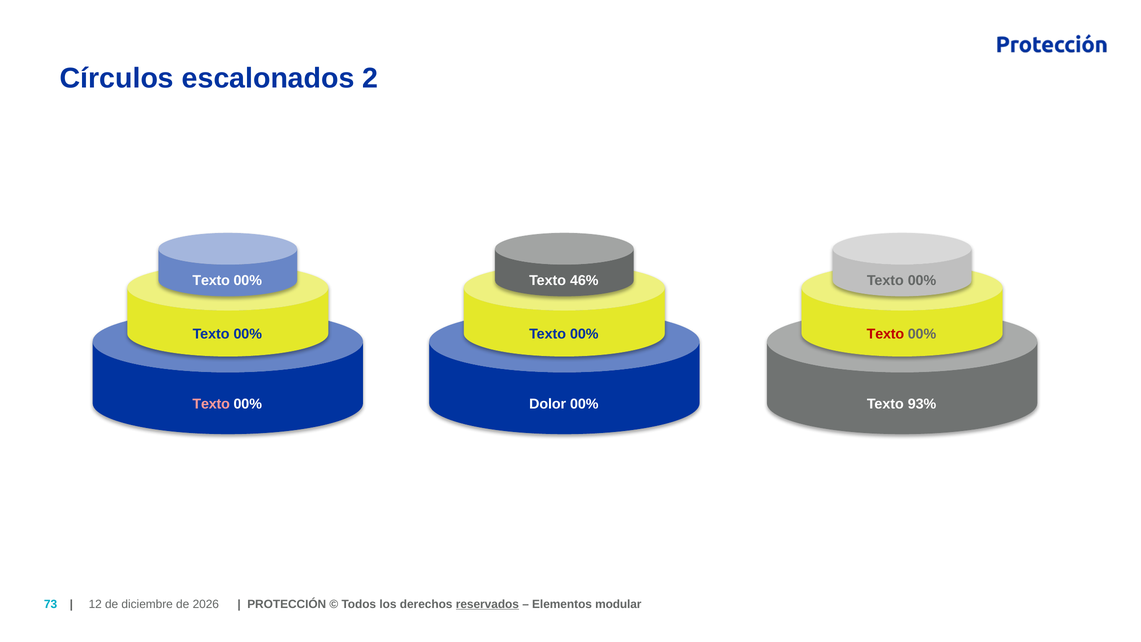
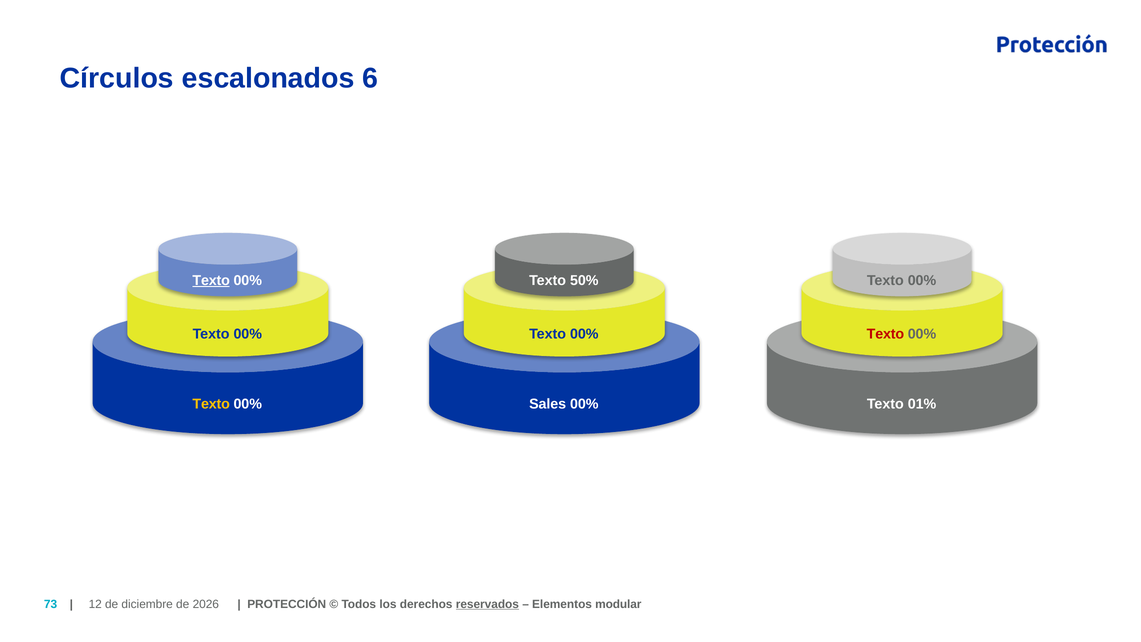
2: 2 -> 6 (370, 78)
Texto underline: none -> present (211, 280)
46%: 46% -> 50% (584, 280)
Texto colour: pink -> yellow (211, 404)
Dolor: Dolor -> Sales (548, 404)
93%: 93% -> 01% (922, 404)
